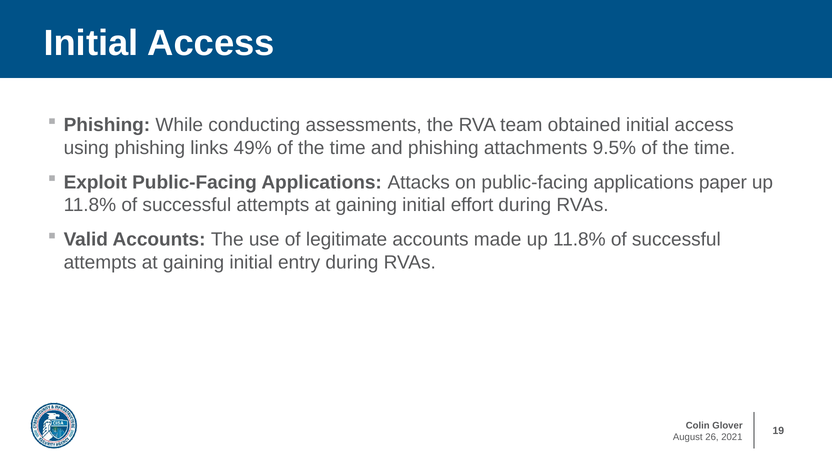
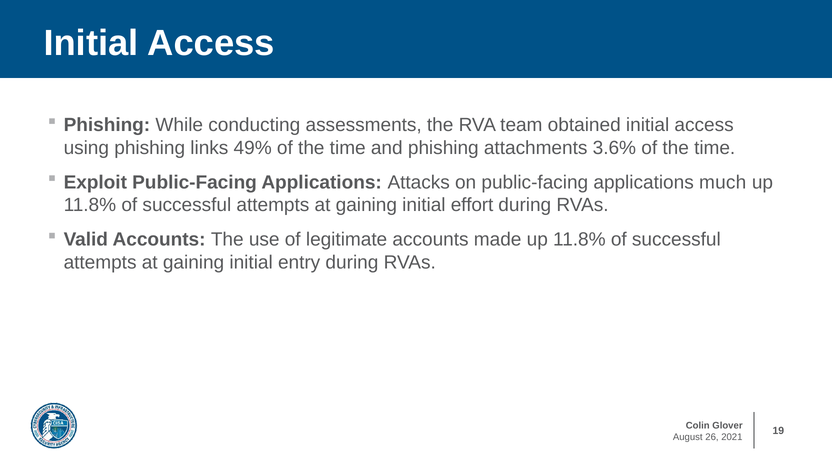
9.5%: 9.5% -> 3.6% (614, 148)
paper: paper -> much (723, 182)
